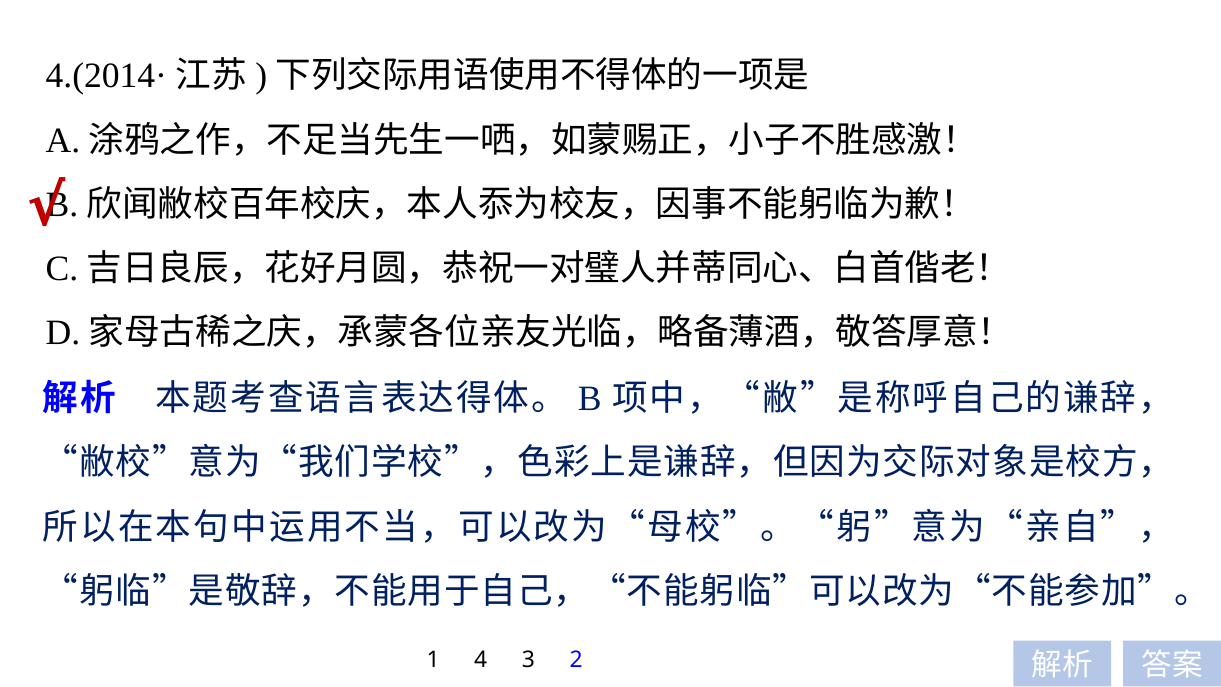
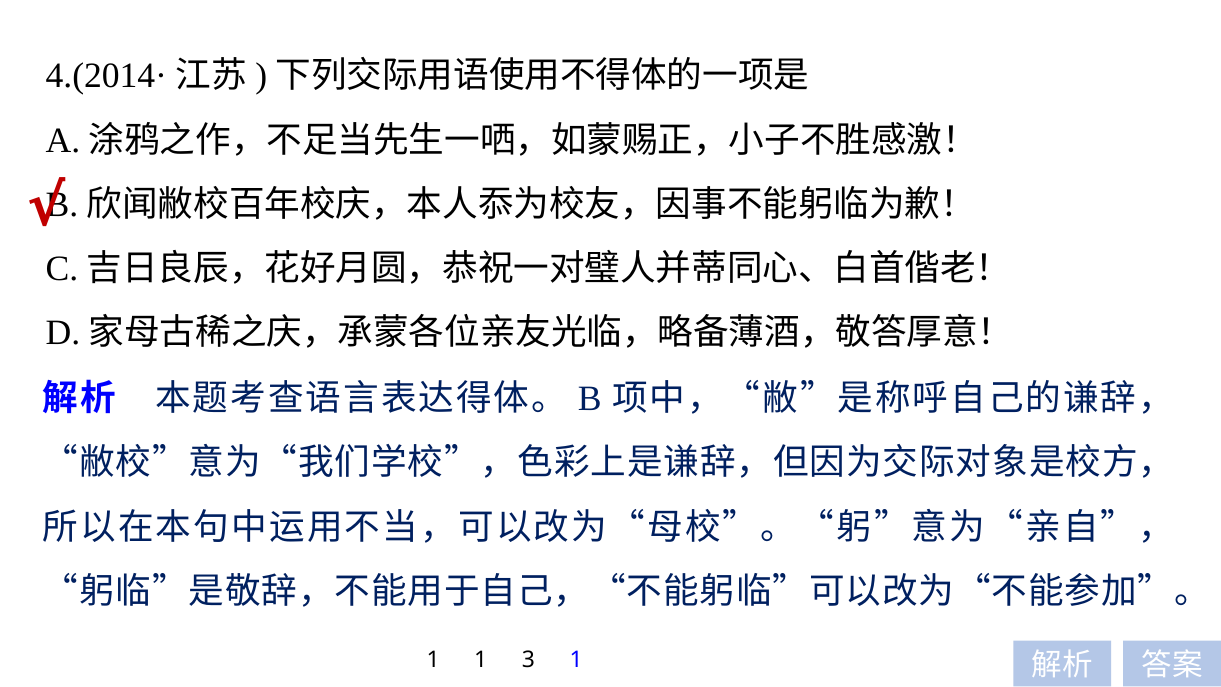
1 4: 4 -> 1 (481, 660)
3 2: 2 -> 1 (576, 660)
